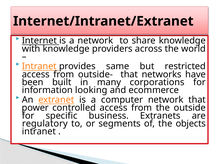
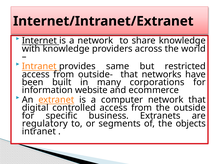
looking: looking -> website (91, 90)
power: power -> digital (35, 108)
